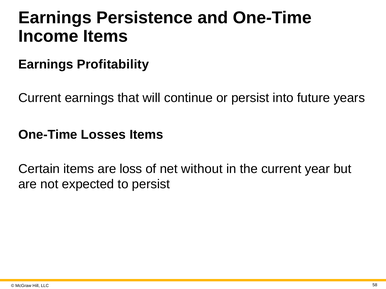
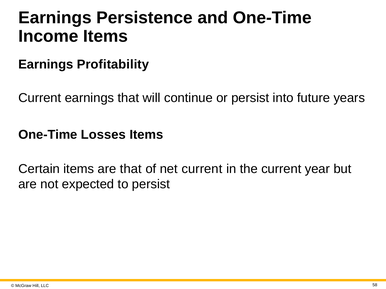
are loss: loss -> that (131, 169)
net without: without -> current (202, 169)
